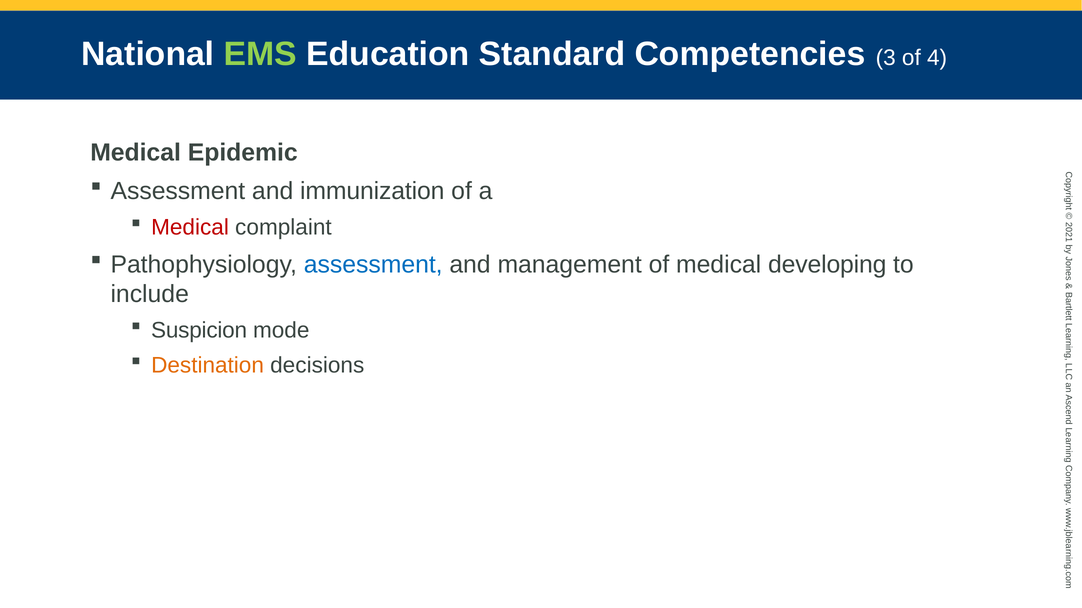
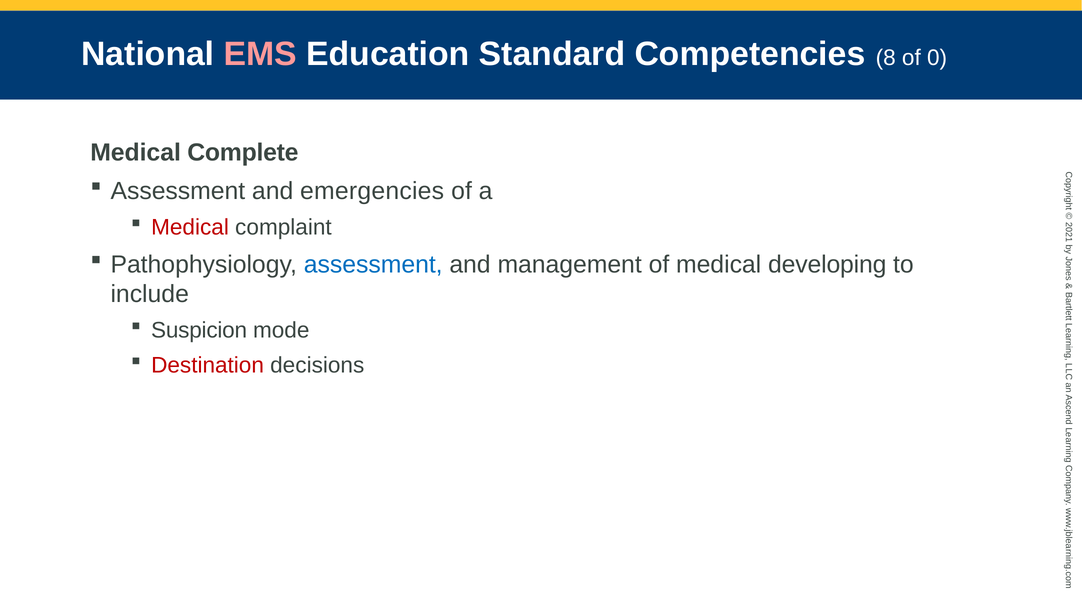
EMS colour: light green -> pink (260, 54)
3: 3 -> 8 (886, 58)
of 4: 4 -> 0 (937, 58)
Epidemic: Epidemic -> Complete (243, 153)
immunization: immunization -> emergencies (372, 191)
Destination colour: orange -> red (208, 366)
